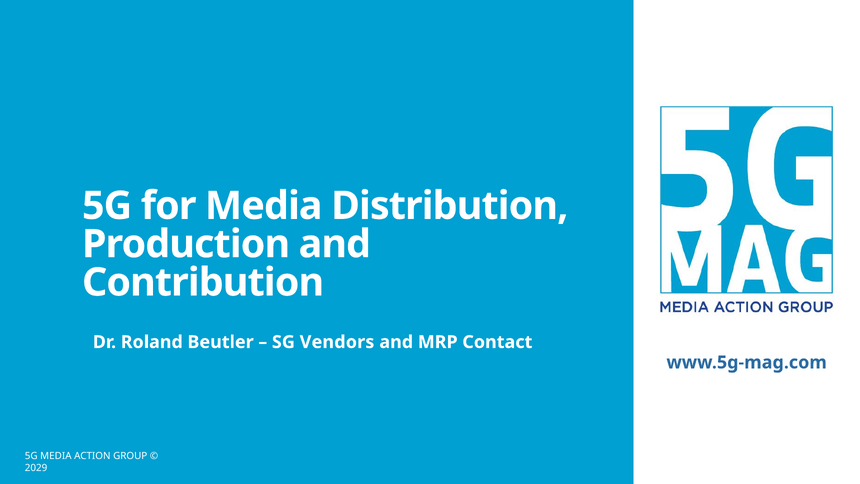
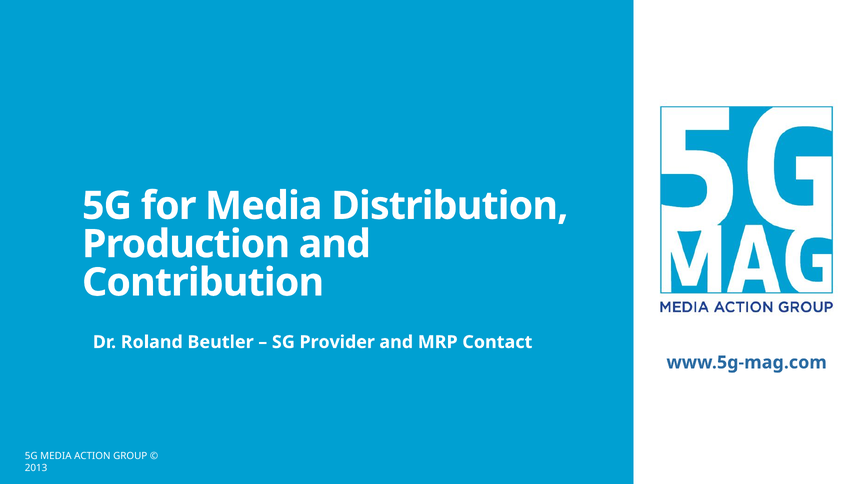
Vendors: Vendors -> Provider (337, 342)
2029: 2029 -> 2013 (36, 468)
